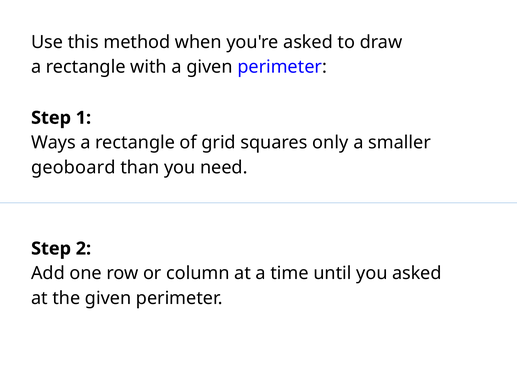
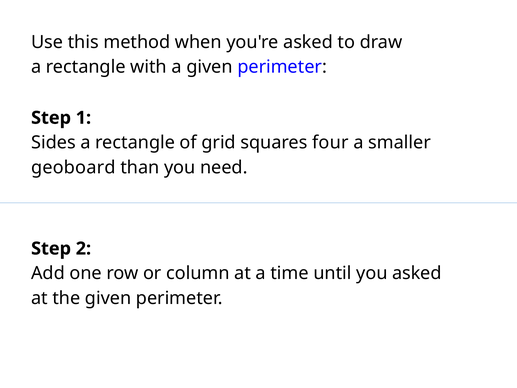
Ways: Ways -> Sides (53, 143)
only: only -> four (330, 143)
